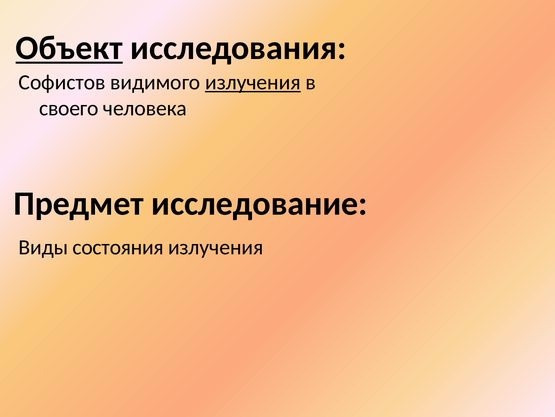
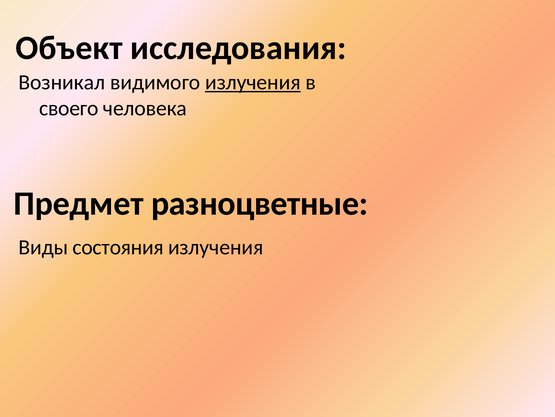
Объект underline: present -> none (69, 48)
Софистов: Софистов -> Возникал (62, 82)
исследование: исследование -> разноцветные (260, 203)
